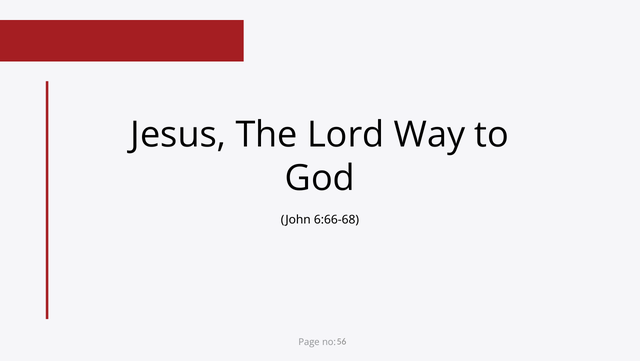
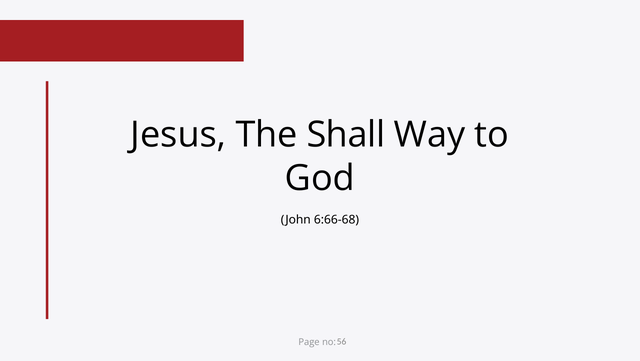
Lord: Lord -> Shall (346, 135)
